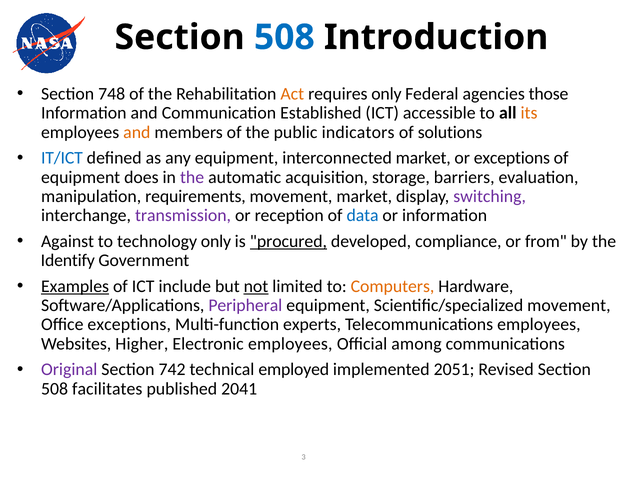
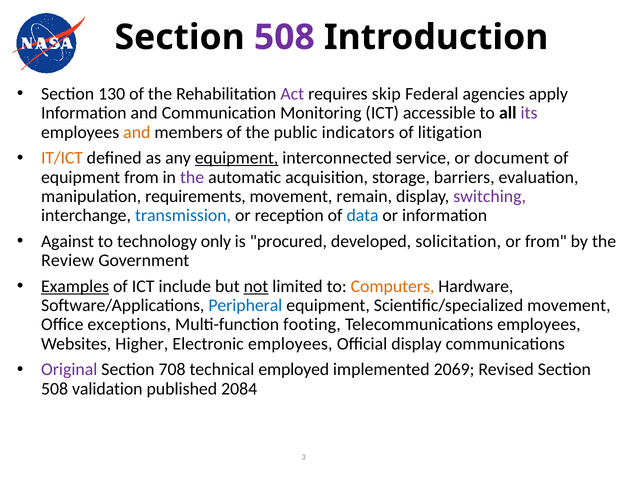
508 colour: blue -> purple (284, 37)
748: 748 -> 130 (112, 94)
Act colour: orange -> purple (292, 94)
requires only: only -> skip (386, 94)
those: those -> apply (548, 94)
Established: Established -> Monitoring (321, 113)
its colour: orange -> purple (529, 113)
solutions: solutions -> litigation (450, 132)
IT/ICT colour: blue -> orange (62, 158)
equipment underline: none -> present (237, 158)
interconnected market: market -> service (423, 158)
or exceptions: exceptions -> document (512, 158)
equipment does: does -> from (141, 177)
movement market: market -> remain (364, 196)
transmission colour: purple -> blue (183, 216)
procured underline: present -> none (288, 241)
compliance: compliance -> solicitation (458, 241)
Identify: Identify -> Review (68, 261)
Peripheral colour: purple -> blue (245, 306)
experts: experts -> footing (312, 325)
Official among: among -> display (417, 344)
742: 742 -> 708 (172, 370)
2051: 2051 -> 2069 (454, 370)
facilitates: facilitates -> validation (107, 389)
2041: 2041 -> 2084 (239, 389)
